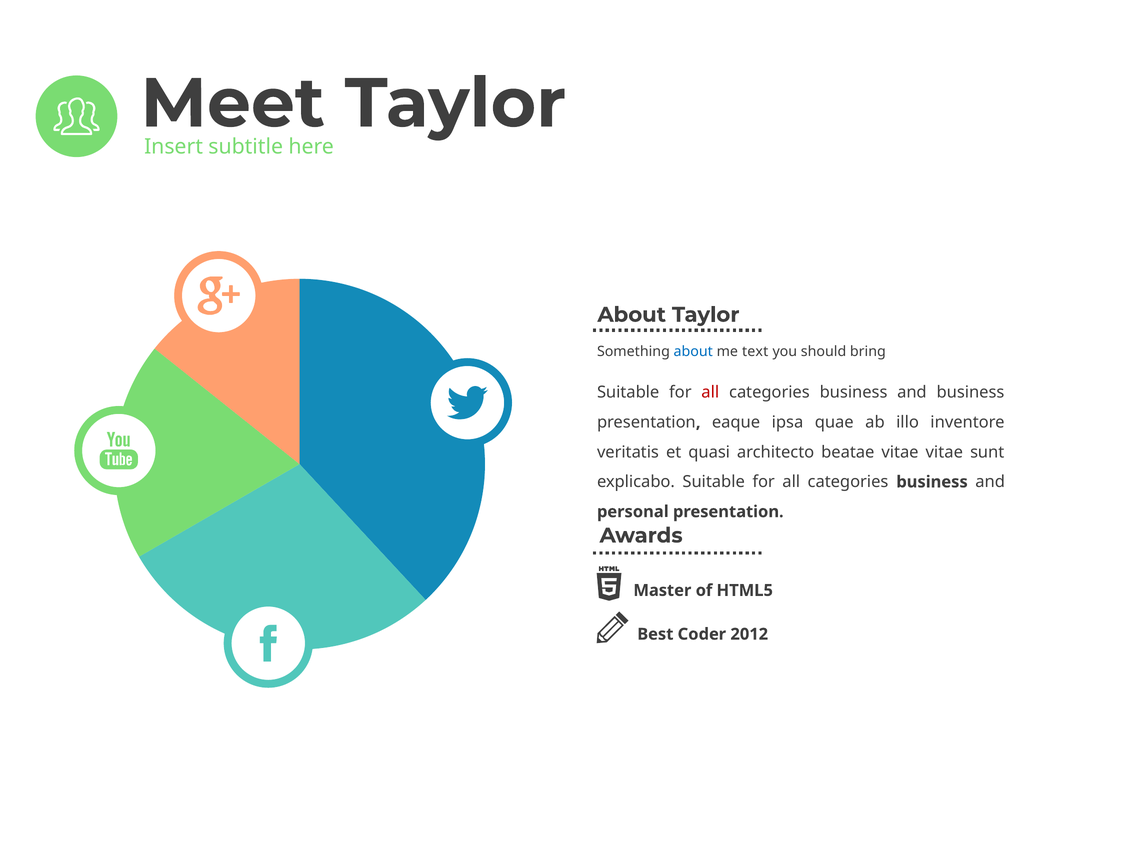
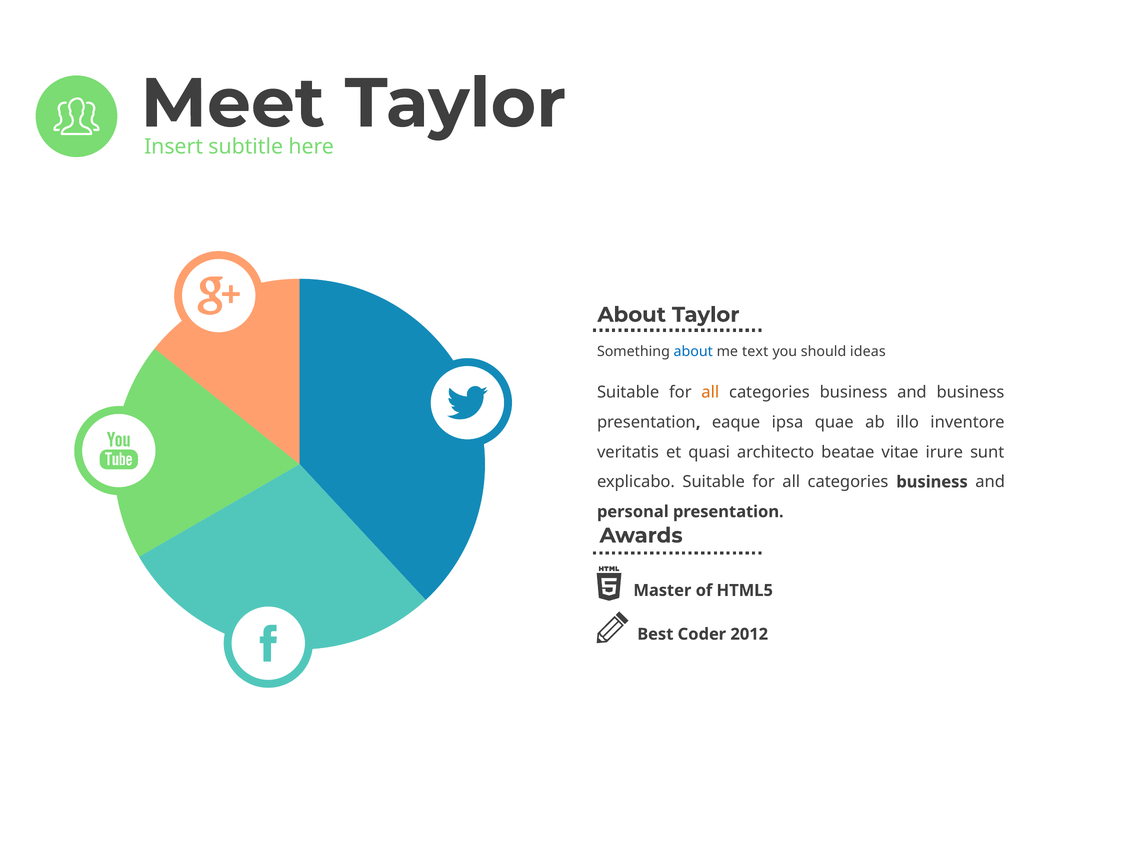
bring: bring -> ideas (868, 352)
all colour: red -> orange (710, 393)
vitae vitae: vitae -> irure (944, 452)
